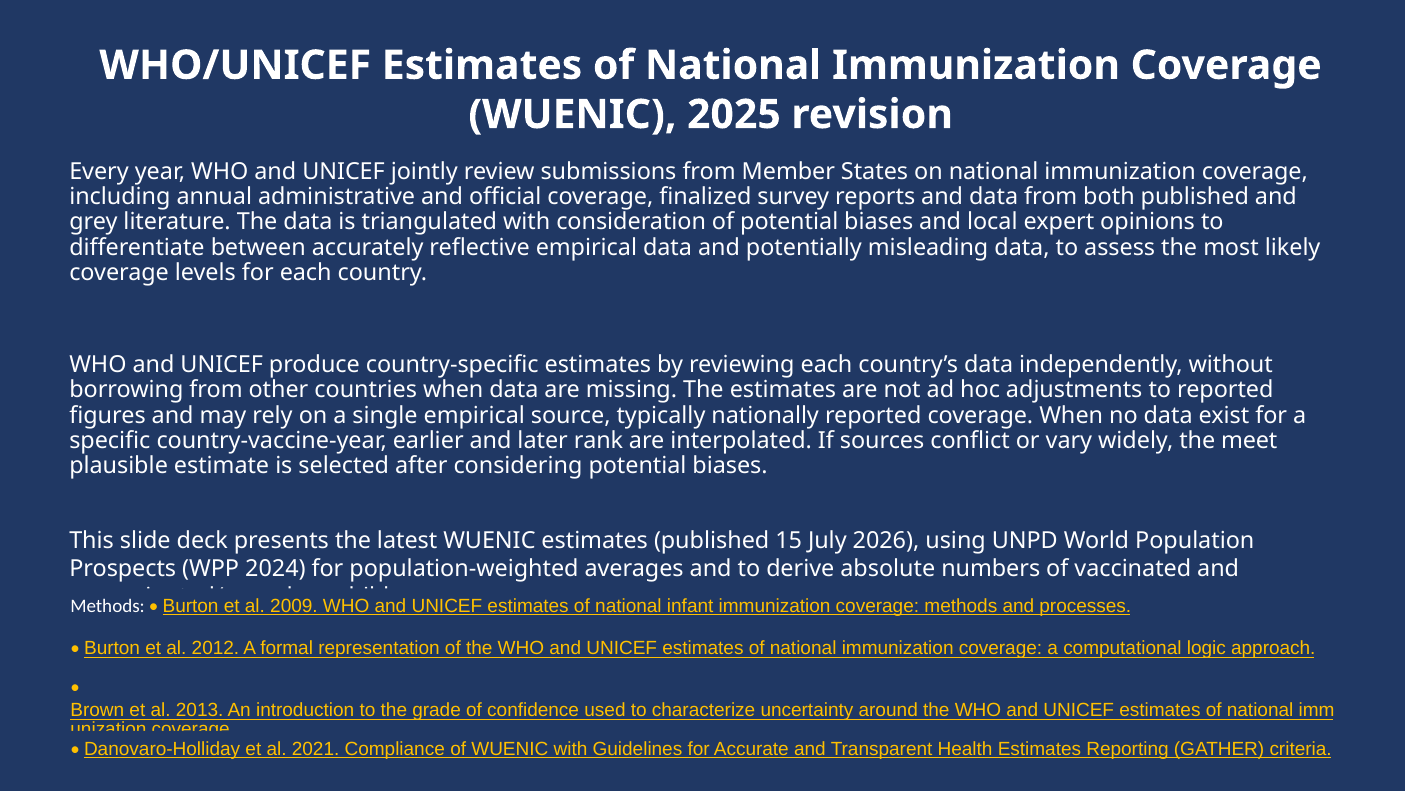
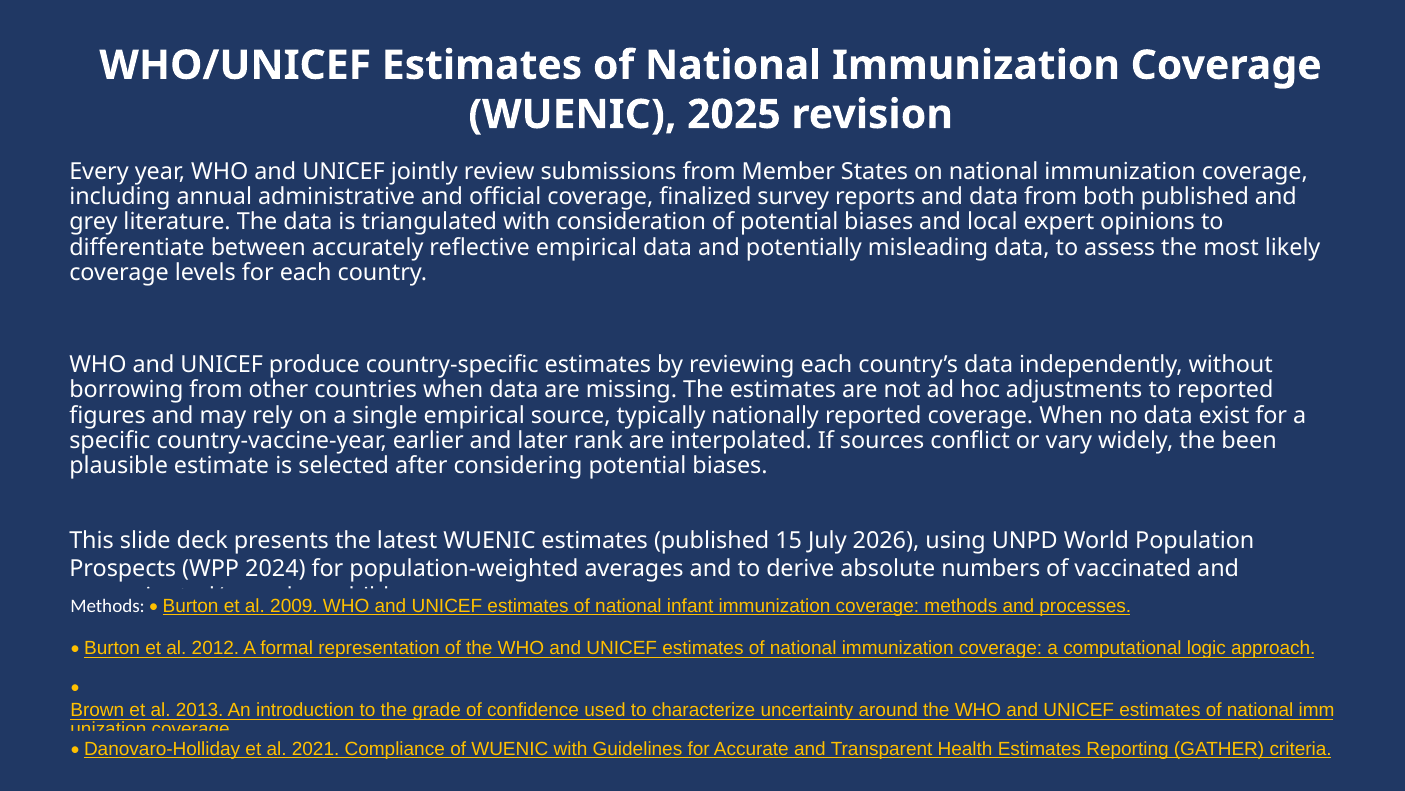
meet: meet -> been (1249, 440)
